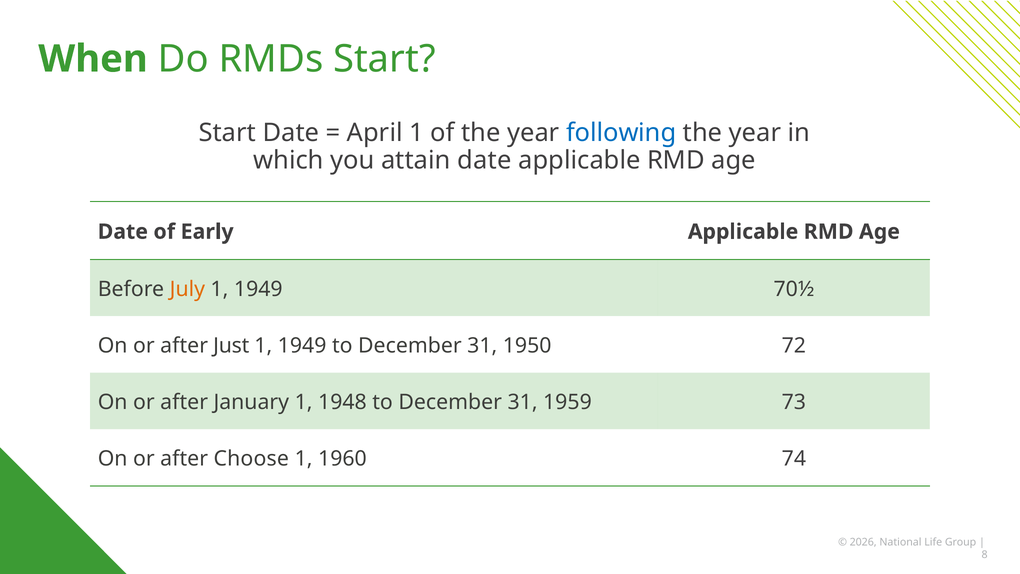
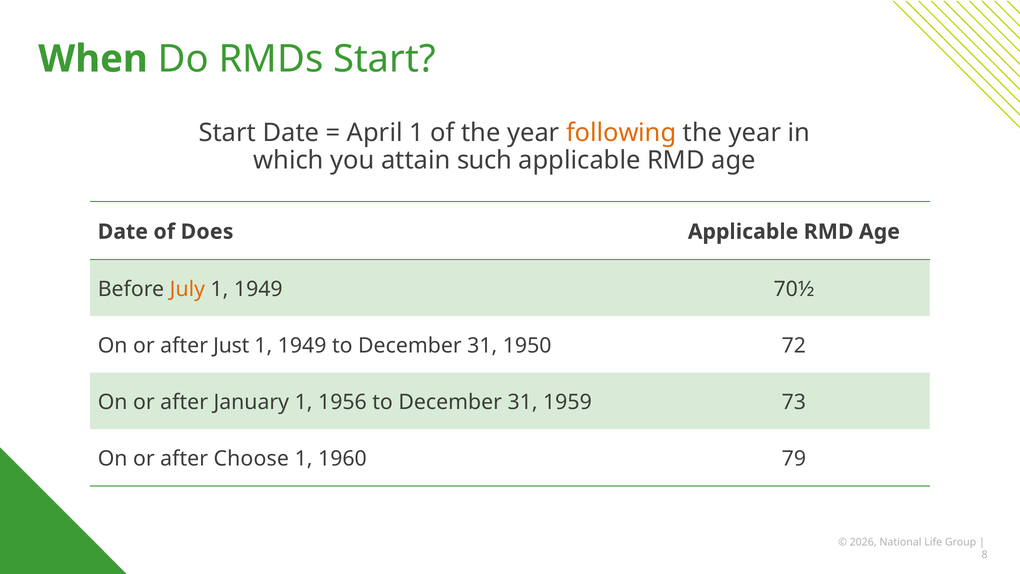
following colour: blue -> orange (621, 133)
attain date: date -> such (485, 160)
Early: Early -> Does (207, 232)
1948: 1948 -> 1956 (342, 402)
74: 74 -> 79 (794, 459)
